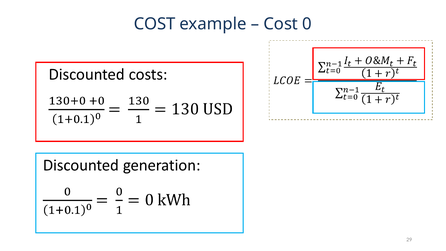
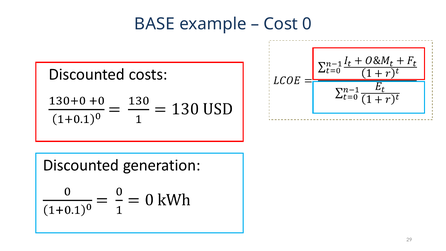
COST: COST -> BASE (155, 24)
